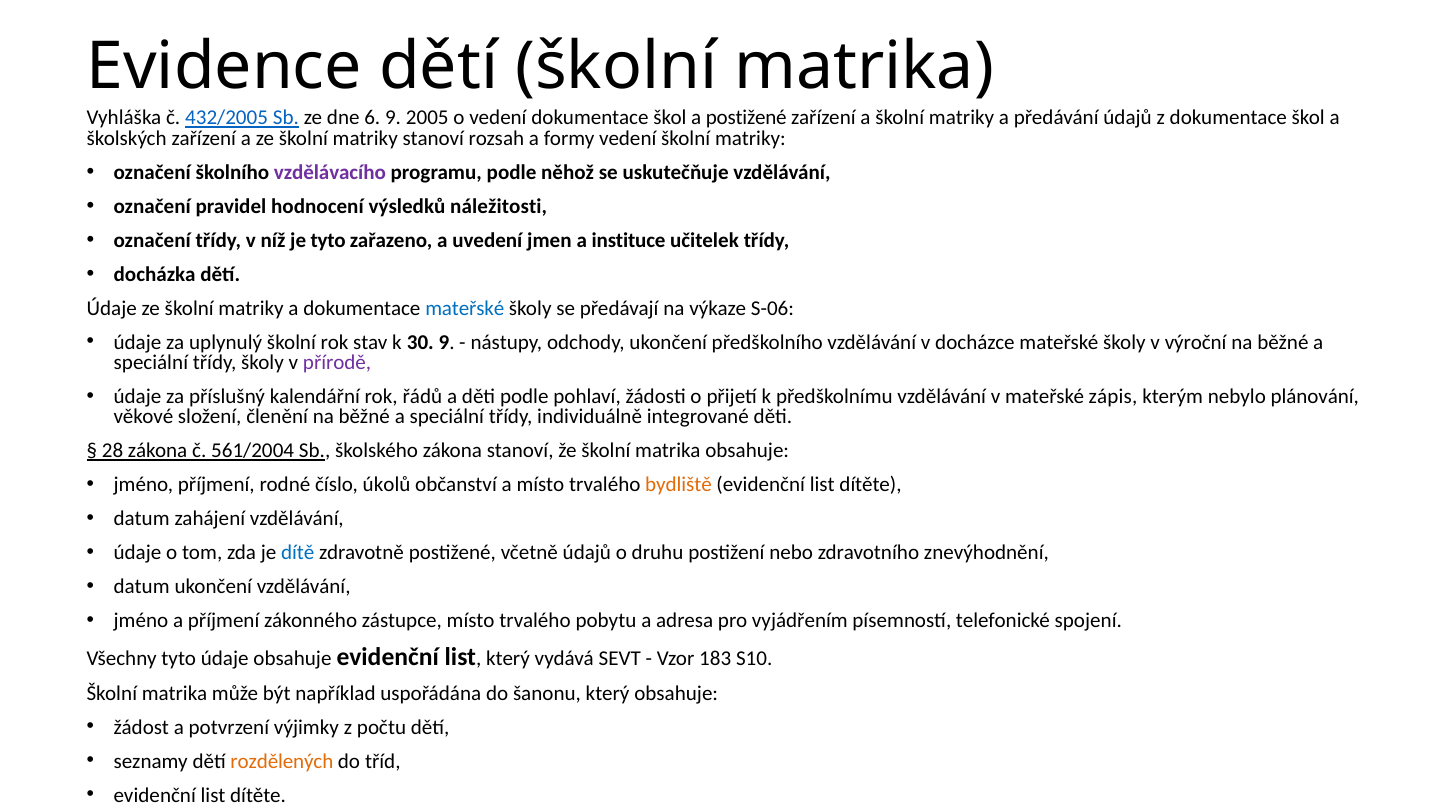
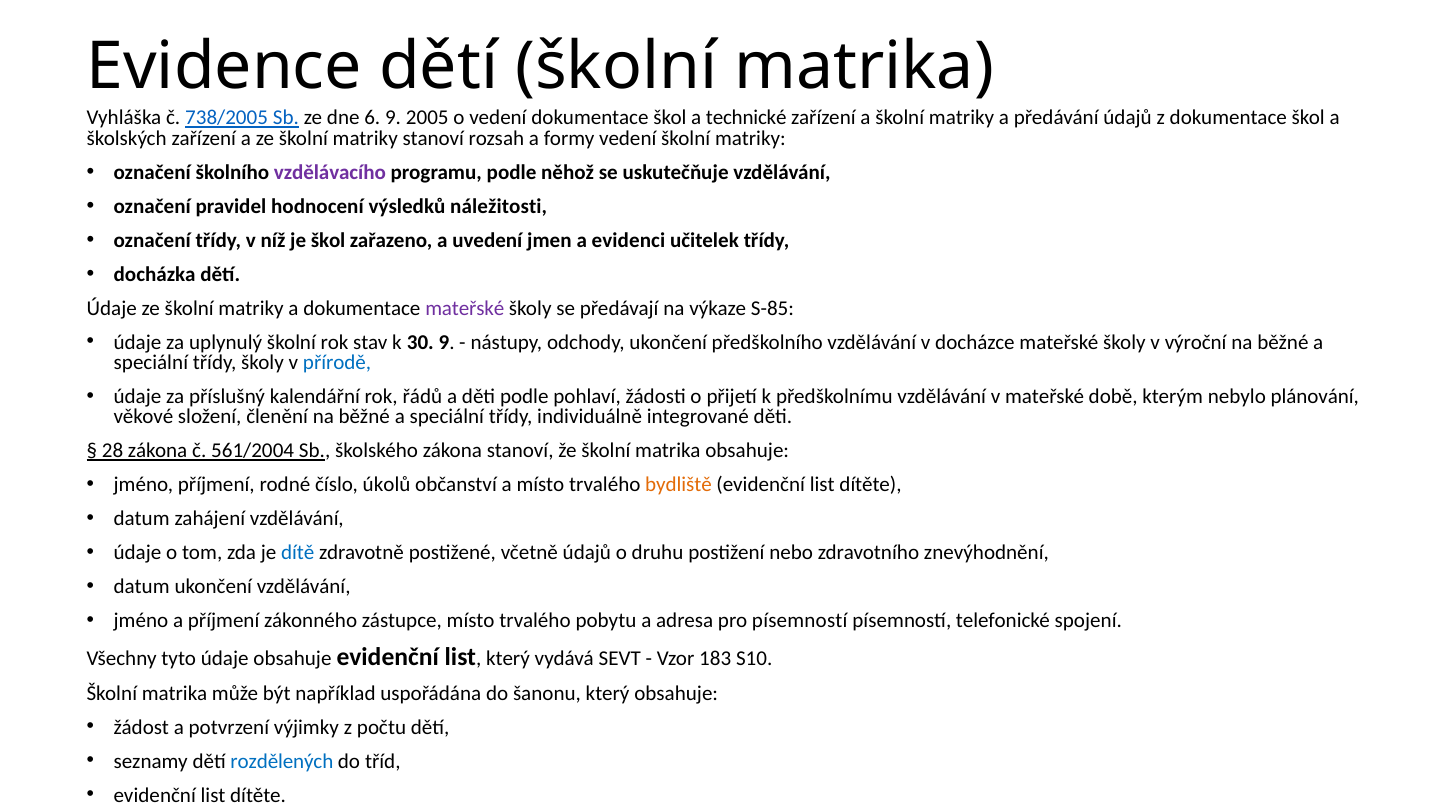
432/2005: 432/2005 -> 738/2005 (227, 118)
a postižené: postižené -> technické (746, 118)
je tyto: tyto -> škol (328, 240)
instituce: instituce -> evidenci (628, 240)
mateřské colour: blue -> purple (465, 308)
S-06: S-06 -> S-85 (772, 308)
přírodě colour: purple -> blue (337, 363)
zápis: zápis -> době (1113, 397)
pro vyjádřením: vyjádřením -> písemností (800, 621)
rozdělených colour: orange -> blue (282, 761)
